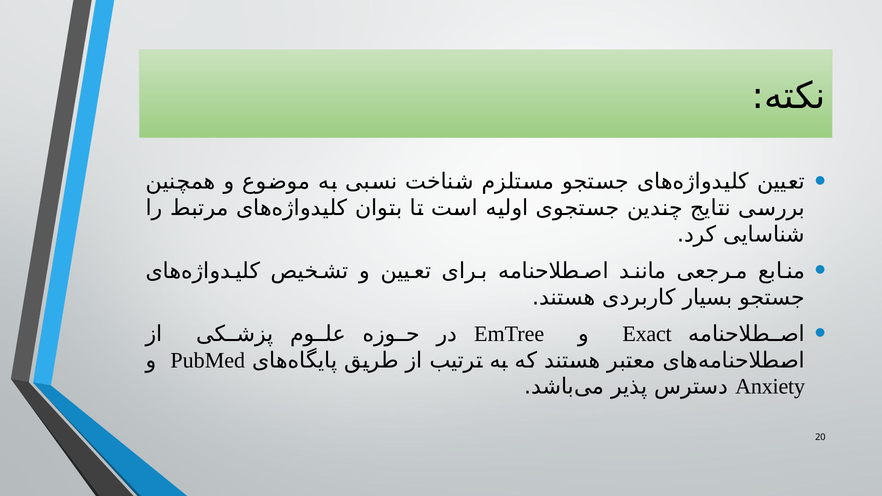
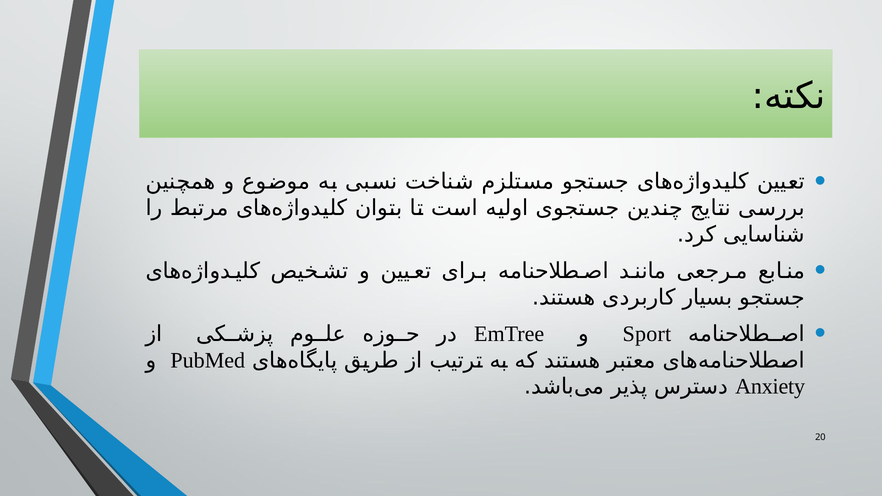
Exact: Exact -> Sport (647, 334)
